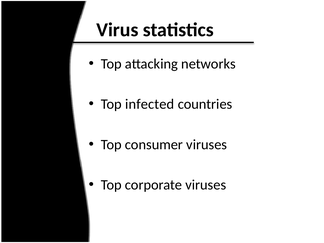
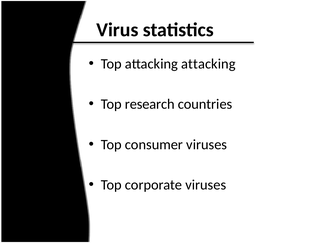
attacking networks: networks -> attacking (208, 64)
infected: infected -> research (150, 104)
